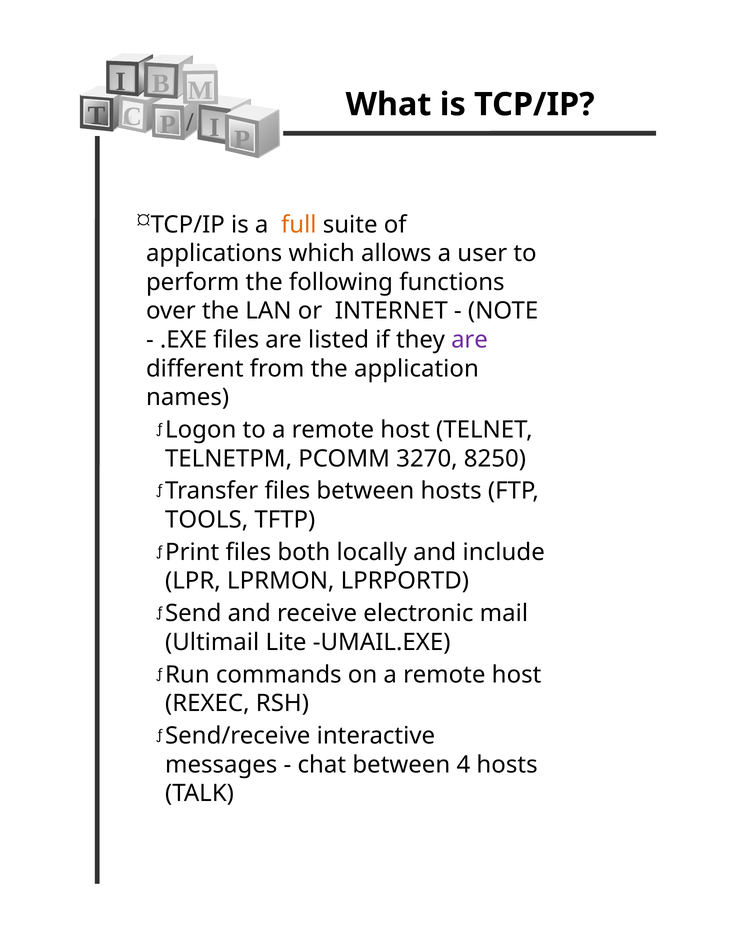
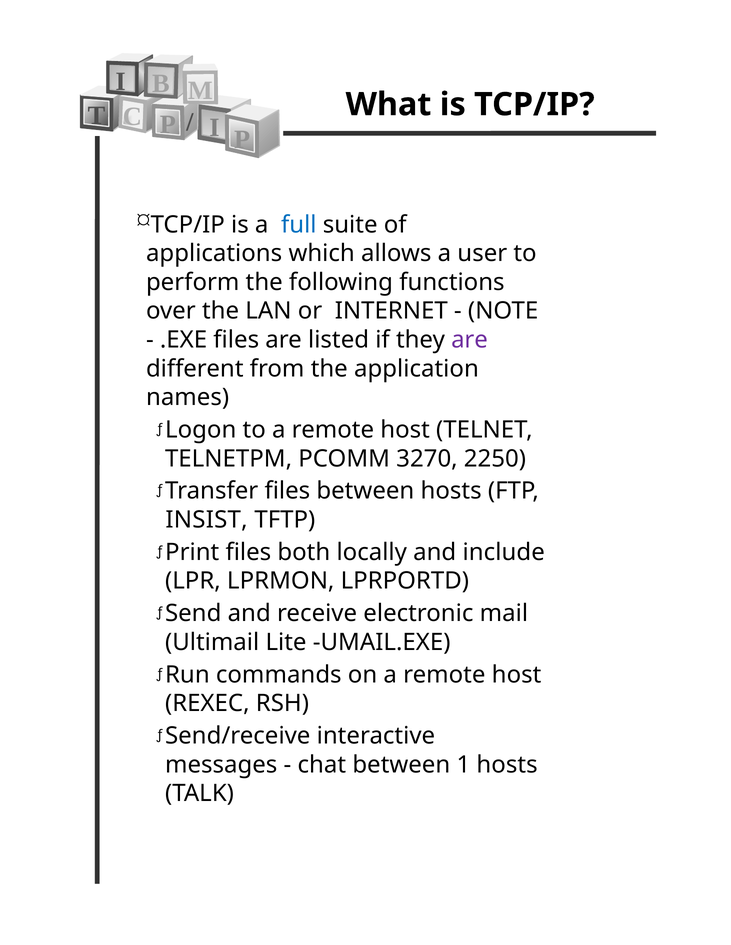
full colour: orange -> blue (299, 225)
8250: 8250 -> 2250 (495, 459)
TOOLS: TOOLS -> INSIST (207, 520)
4: 4 -> 1 (463, 765)
